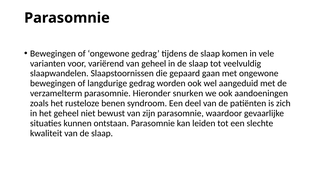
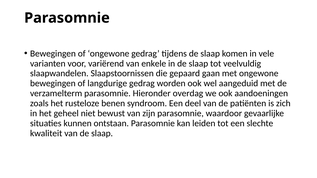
van geheel: geheel -> enkele (154, 64)
snurken: snurken -> overdag (188, 94)
